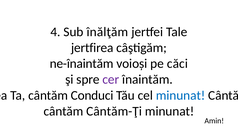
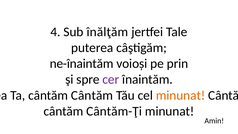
jertfirea: jertfirea -> puterea (92, 48)
căci: căci -> prin (177, 64)
cântăm Conduci: Conduci -> Cântăm (92, 95)
minunat colour: blue -> orange (181, 95)
